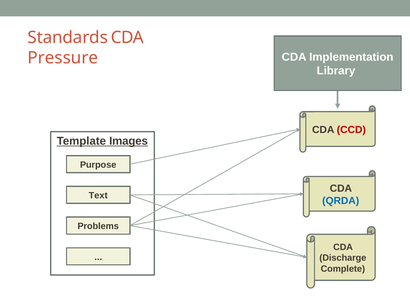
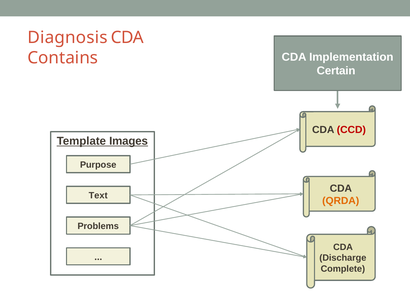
Standards: Standards -> Diagnosis (68, 38)
Pressure: Pressure -> Contains (63, 58)
Library: Library -> Certain (336, 71)
QRDA colour: blue -> orange (341, 201)
